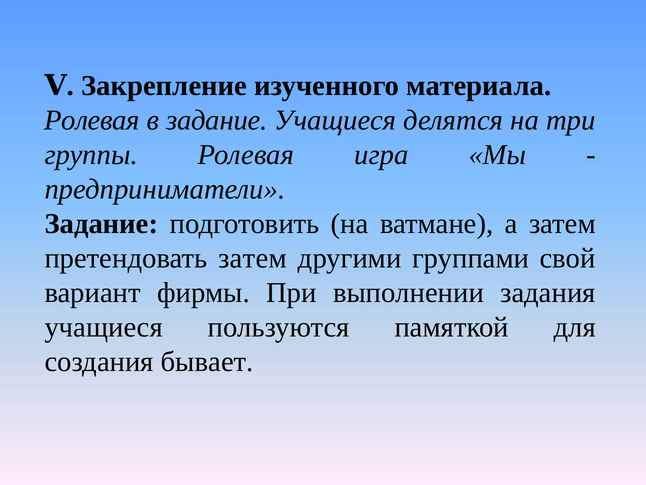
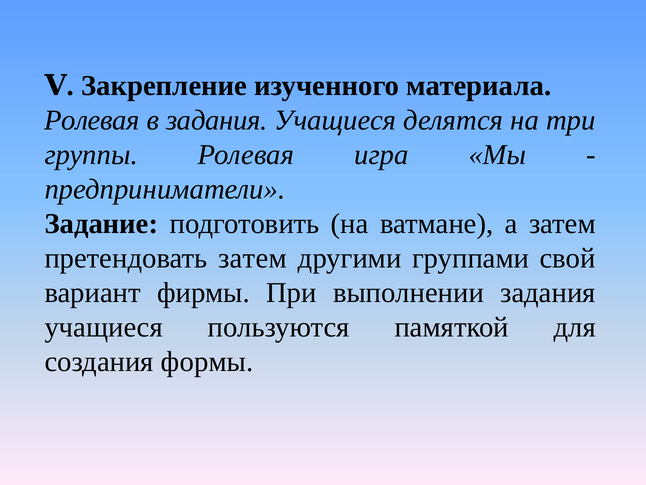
в задание: задание -> задания (217, 120)
бывает: бывает -> формы (207, 361)
